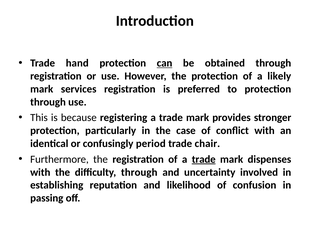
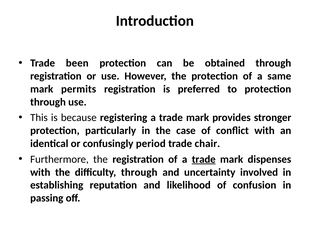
hand: hand -> been (77, 63)
can underline: present -> none (165, 63)
likely: likely -> same (279, 76)
services: services -> permits (79, 89)
